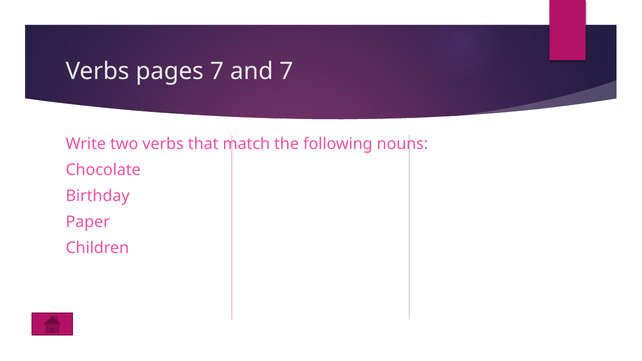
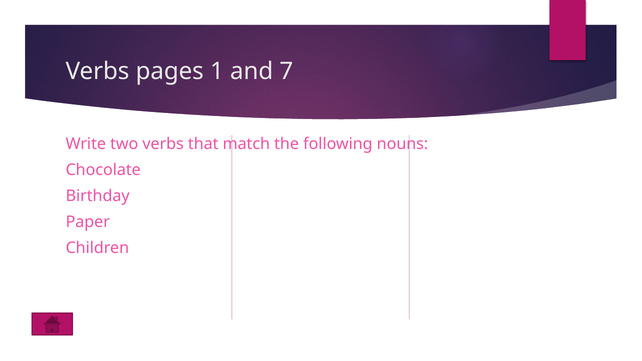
pages 7: 7 -> 1 (217, 72)
